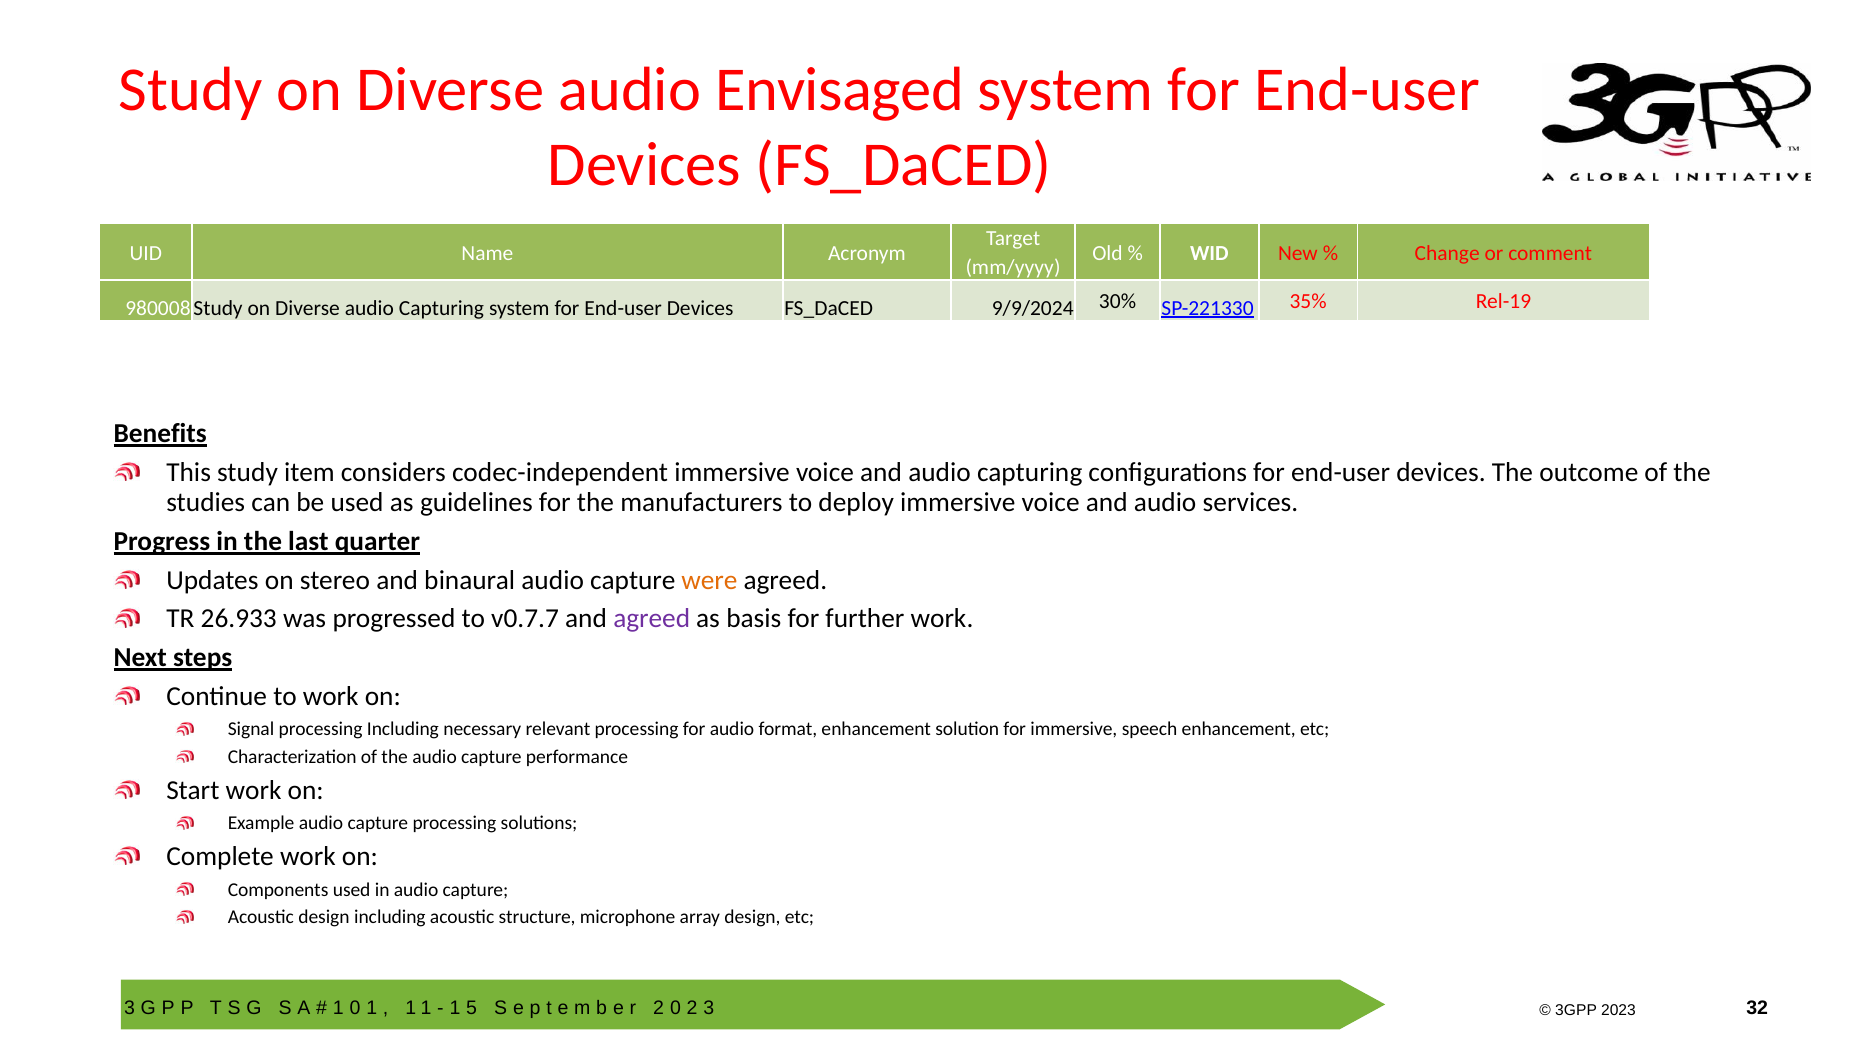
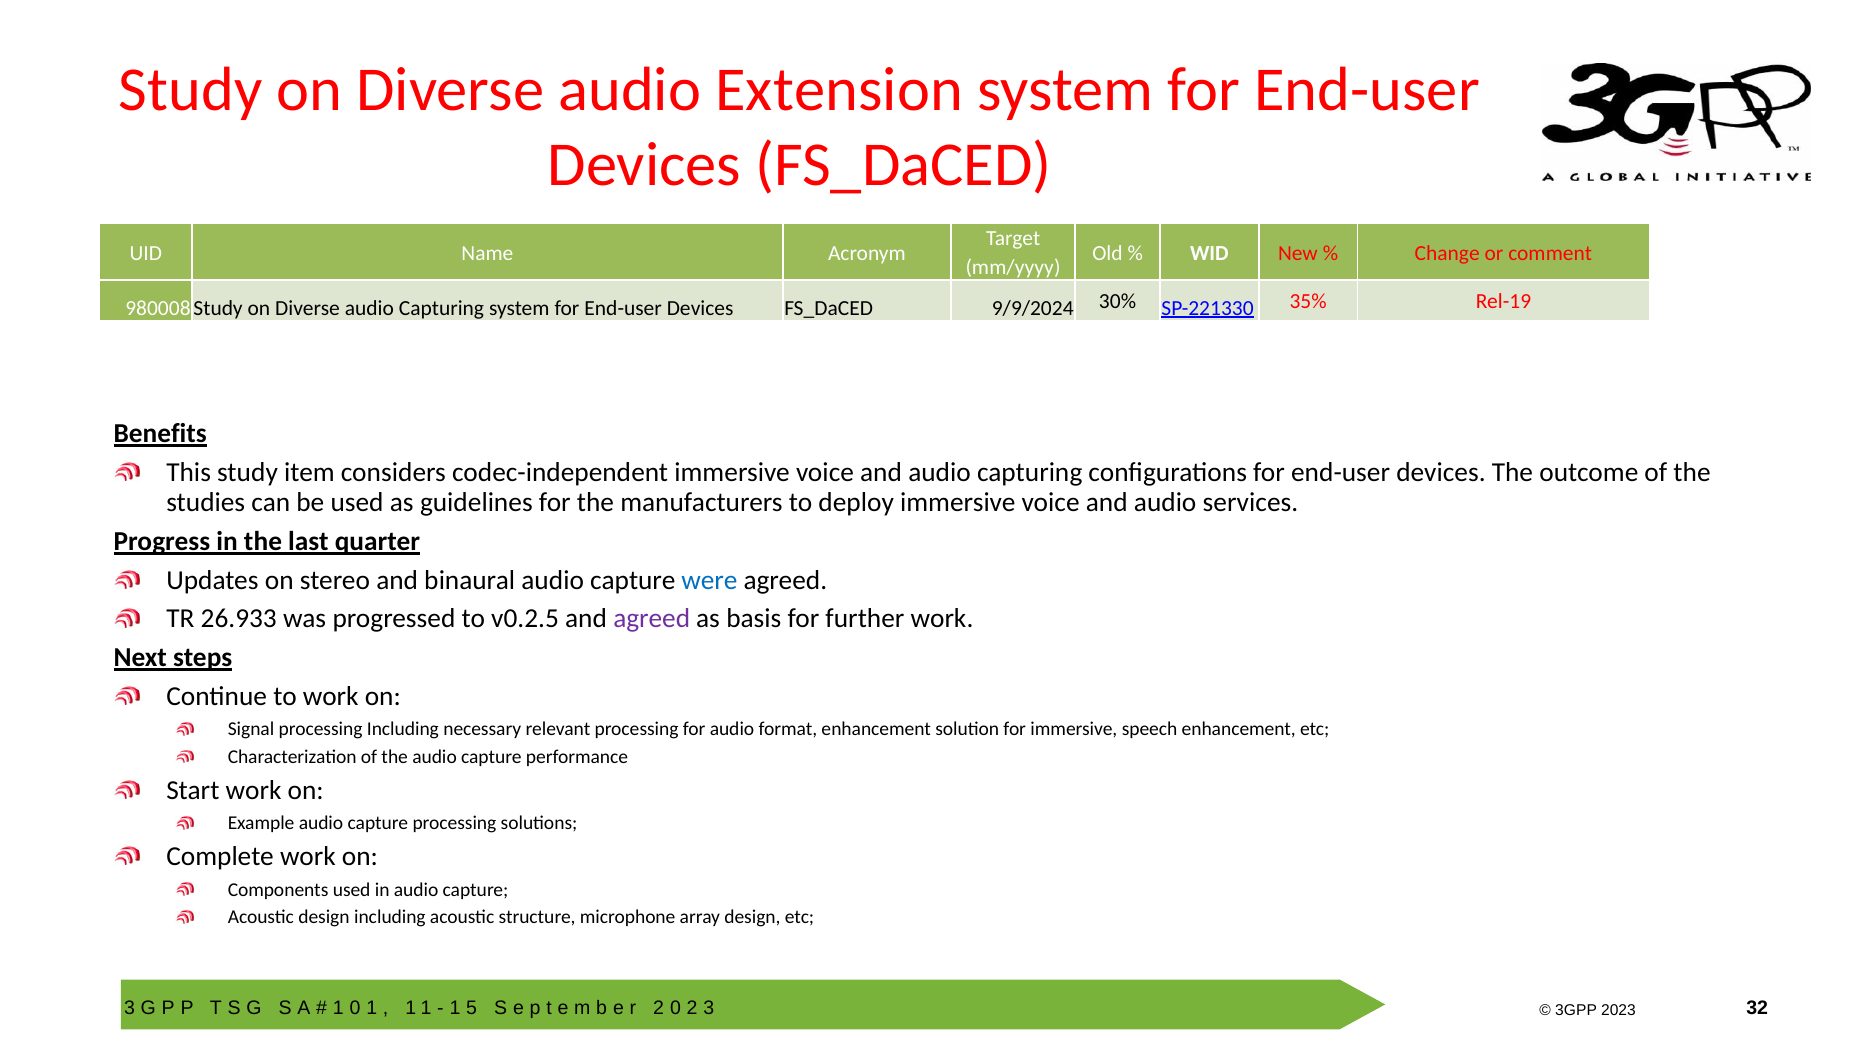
Envisaged: Envisaged -> Extension (839, 90)
were colour: orange -> blue (709, 580)
v0.7.7: v0.7.7 -> v0.2.5 (525, 619)
